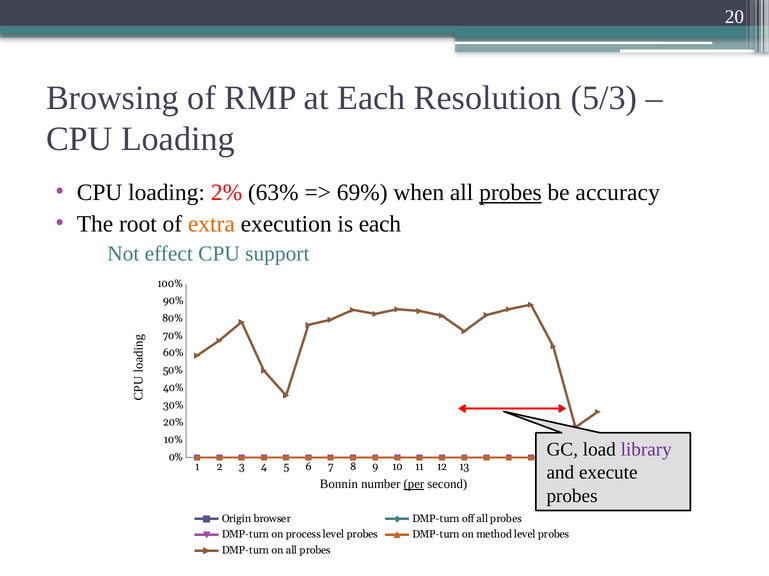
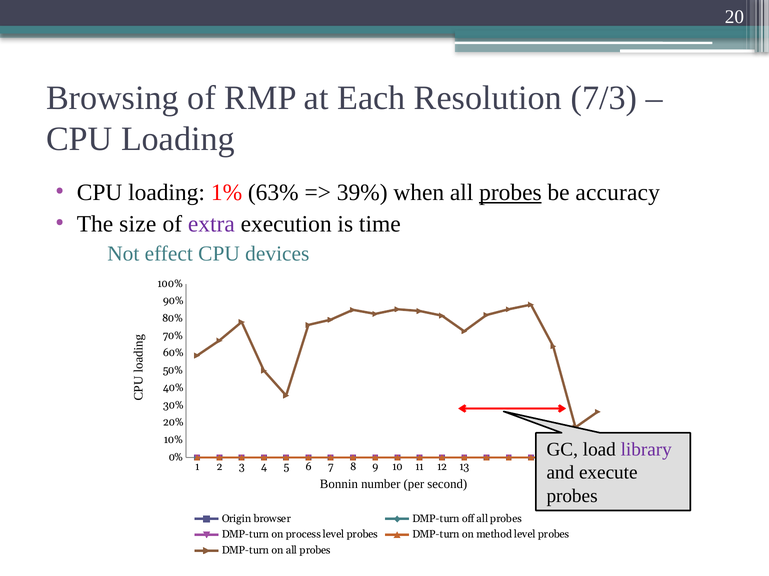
5/3: 5/3 -> 7/3 (604, 98)
2%: 2% -> 1% (227, 193)
69%: 69% -> 39% (362, 193)
root: root -> size (138, 224)
extra colour: orange -> purple (211, 224)
is each: each -> time (380, 224)
support: support -> devices (277, 254)
per underline: present -> none (414, 485)
